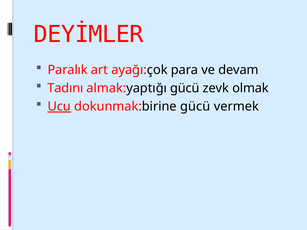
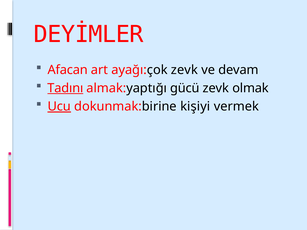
Paralık: Paralık -> Afacan (68, 70)
ayağı:çok para: para -> zevk (184, 70)
Tadını underline: none -> present (65, 88)
dokunmak:birine gücü: gücü -> kişiyi (195, 107)
